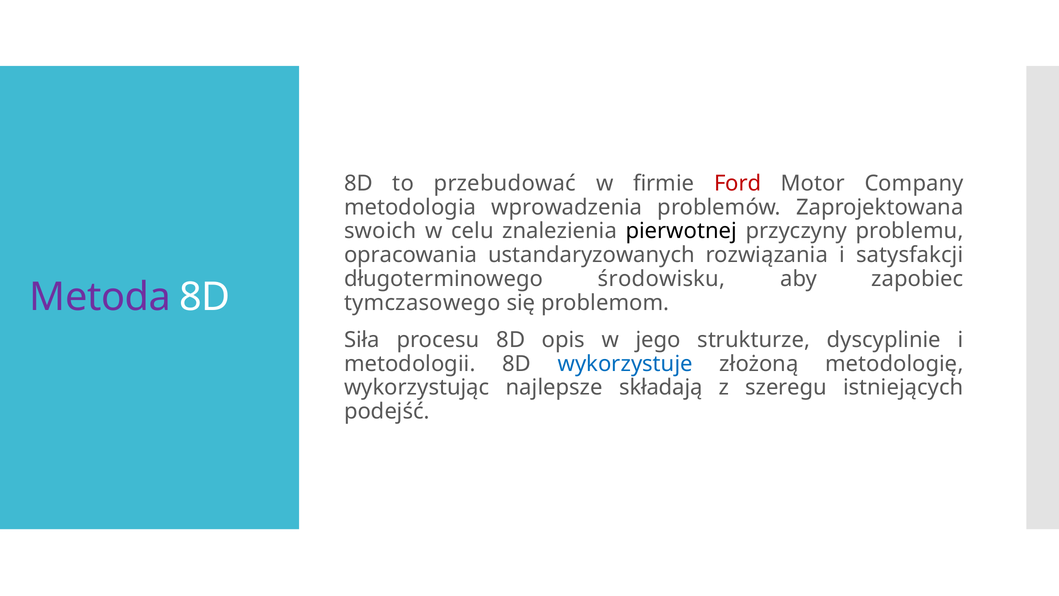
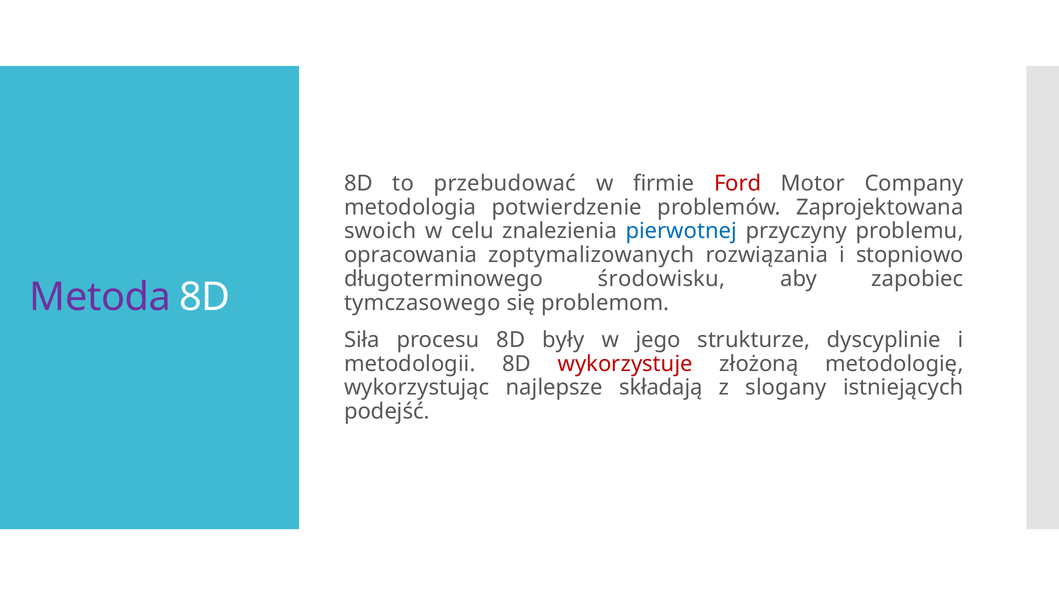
wprowadzenia: wprowadzenia -> potwierdzenie (567, 207)
pierwotnej colour: black -> blue (681, 231)
ustandaryzowanych: ustandaryzowanych -> zoptymalizowanych (591, 255)
satysfakcji: satysfakcji -> stopniowo (910, 255)
opis: opis -> były (563, 340)
wykorzystuje colour: blue -> red (625, 364)
szeregu: szeregu -> slogany (786, 387)
